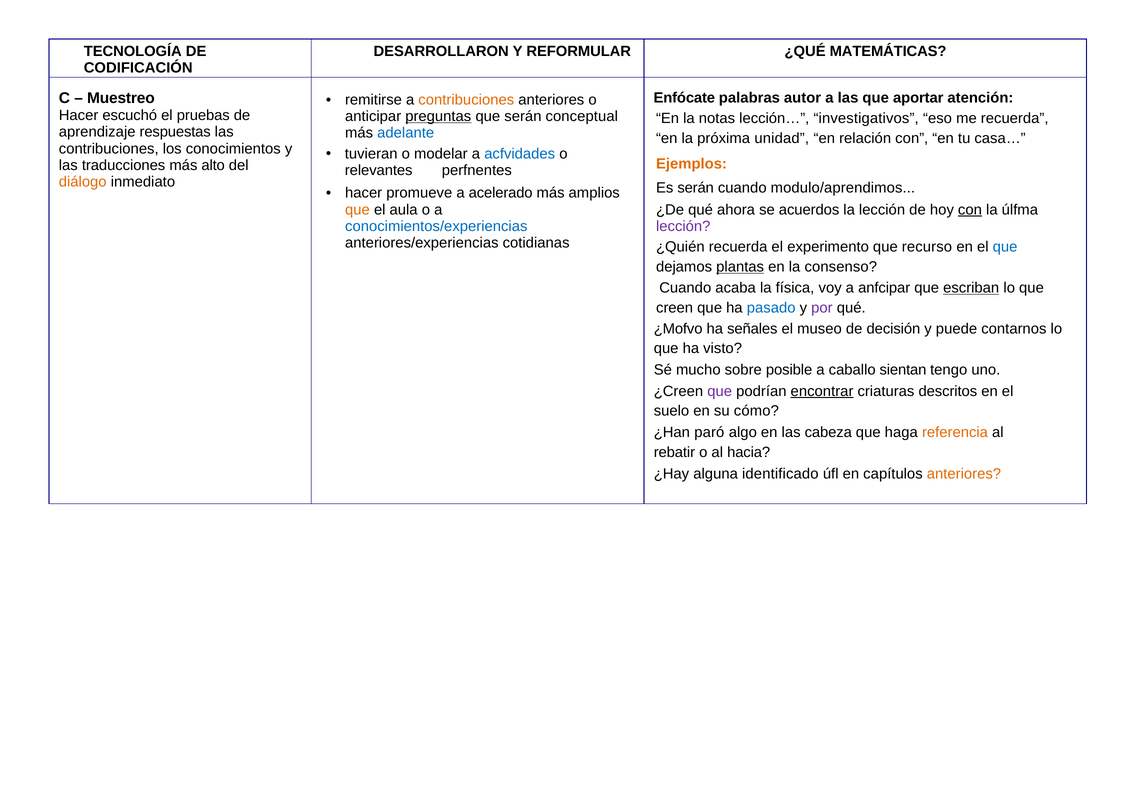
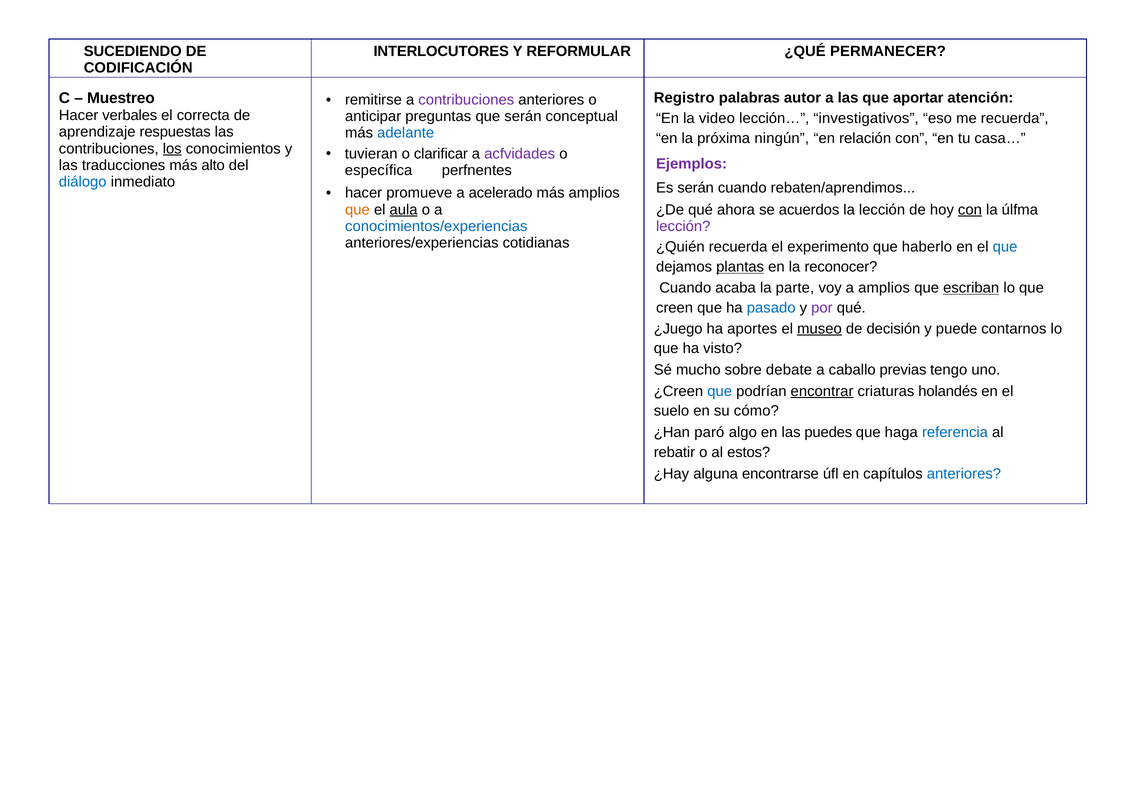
TECNOLOGÍA: TECNOLOGÍA -> SUCEDIENDO (133, 51)
DESARROLLARON: DESARROLLARON -> INTERLOCUTORES (441, 51)
MATEMÁTICAS: MATEMÁTICAS -> PERMANECER (888, 51)
Enfócate: Enfócate -> Registro (684, 98)
contribuciones colour: orange -> purple (466, 100)
escuchó: escuchó -> verbales (130, 115)
pruebas: pruebas -> correcta (203, 115)
preguntas underline: present -> none (438, 116)
notas: notas -> video (717, 118)
unidad: unidad -> ningún (782, 138)
los underline: none -> present (172, 149)
modelar: modelar -> clariﬁcar (441, 154)
acfvidades colour: blue -> purple (520, 154)
Ejemplos colour: orange -> purple (692, 164)
relevantes: relevantes -> específica (379, 170)
diálogo colour: orange -> blue (83, 182)
modulo/aprendimos: modulo/aprendimos -> rebaten/aprendimos (843, 188)
aula underline: none -> present (404, 210)
recurso: recurso -> haberlo (927, 247)
consenso: consenso -> reconocer (841, 267)
física: física -> parte (795, 288)
a anfcipar: anfcipar -> amplios (884, 288)
¿Mofvo: ¿Mofvo -> ¿Juego (678, 329)
señales: señales -> aportes (752, 329)
museo underline: none -> present (819, 329)
posible: posible -> debate (789, 370)
sientan: sientan -> previas (903, 370)
que colour: purple -> blue (720, 391)
descritos: descritos -> holandés (948, 391)
cabeza: cabeza -> puedes (828, 432)
referencia colour: orange -> blue (955, 432)
hacia: hacia -> estos (749, 452)
identificado: identificado -> encontrarse (780, 474)
anteriores colour: orange -> blue (964, 474)
